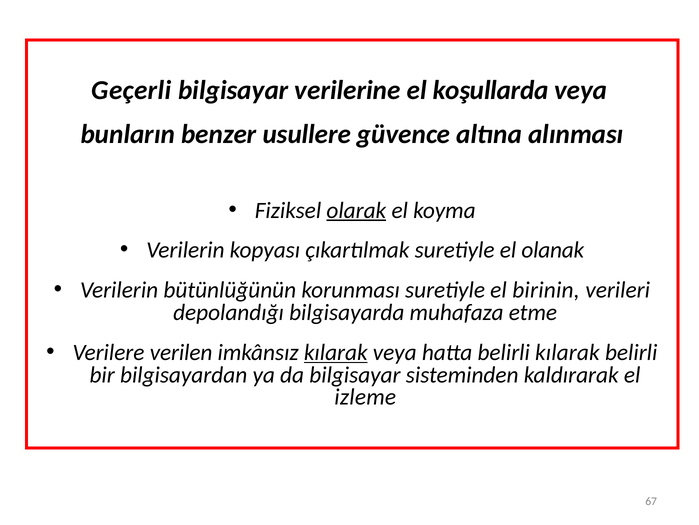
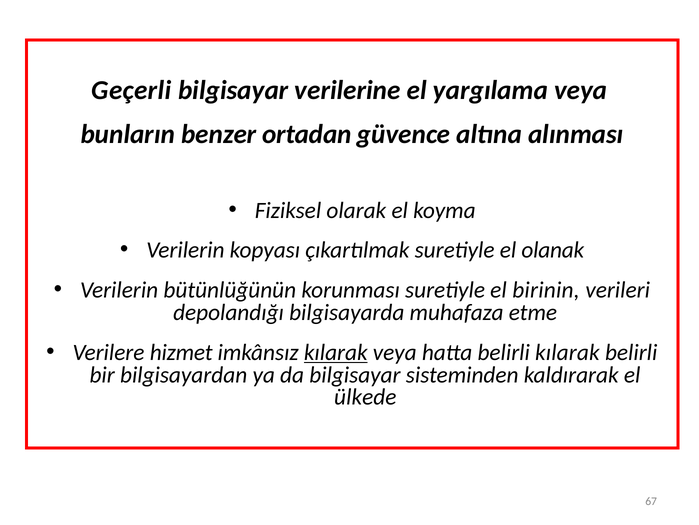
koşullarda: koşullarda -> yargılama (490, 90)
usullere: usullere -> ortadan (307, 134)
olarak underline: present -> none (356, 210)
verilen: verilen -> hizmet (181, 352)
izleme: izleme -> ülkede (365, 397)
